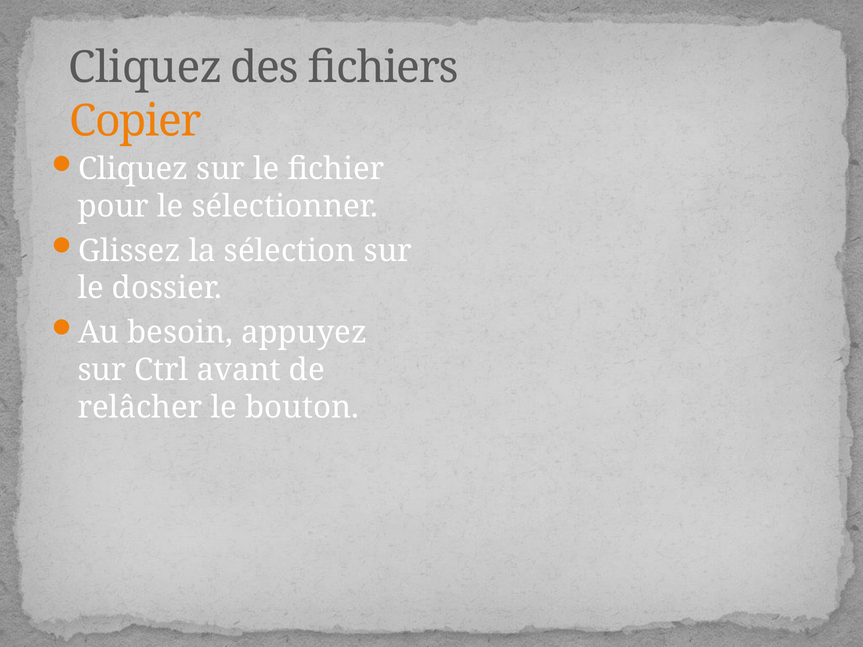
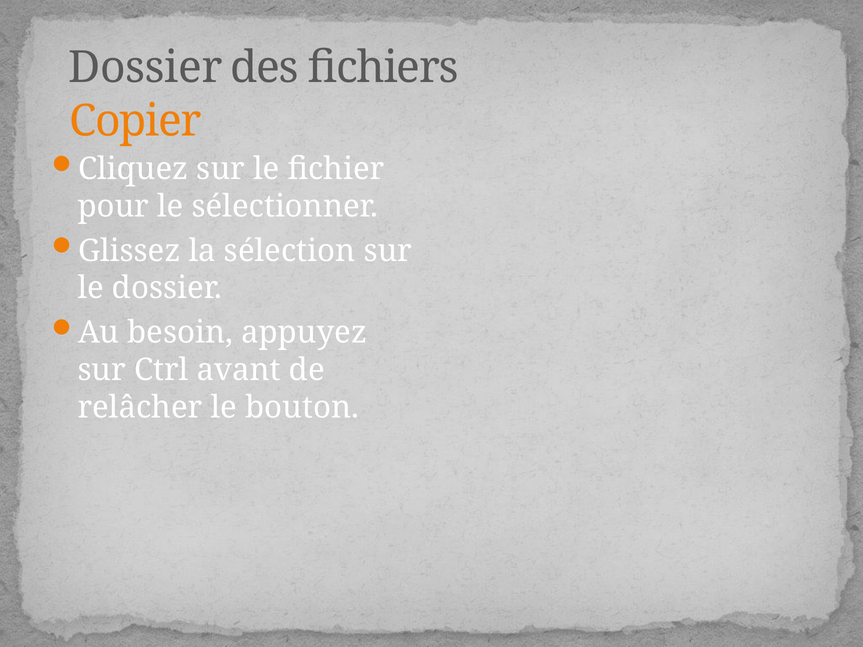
Cliquez: Cliquez -> Dossier (145, 68)
